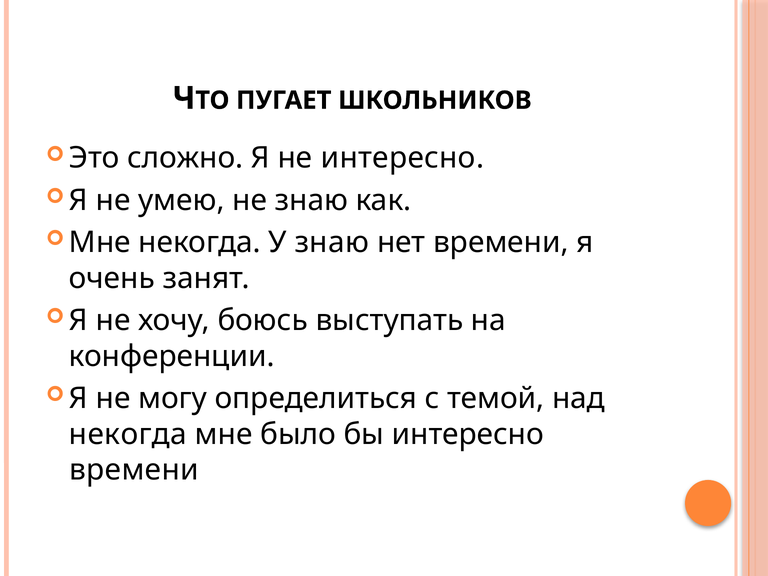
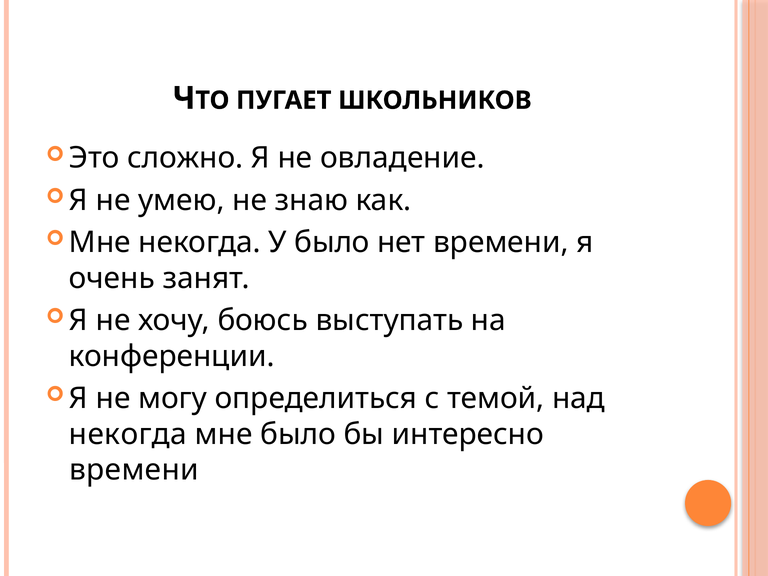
не интересно: интересно -> овладение (402, 158)
У знаю: знаю -> было (332, 242)
